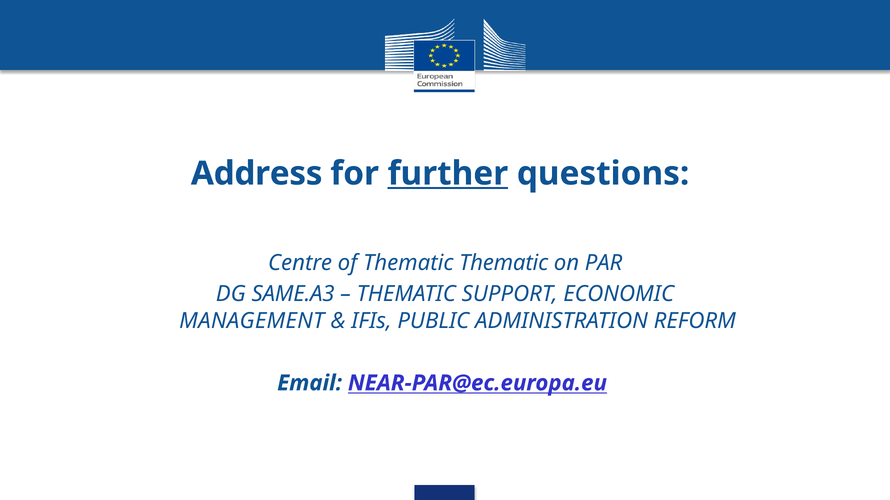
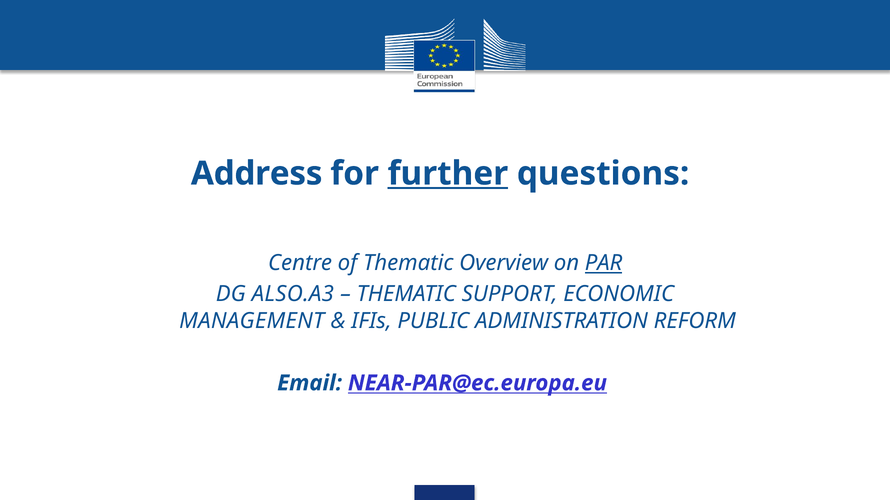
Thematic Thematic: Thematic -> Overview (504, 263)
PAR underline: none -> present (604, 263)
SAME.A3: SAME.A3 -> ALSO.A3 (293, 294)
